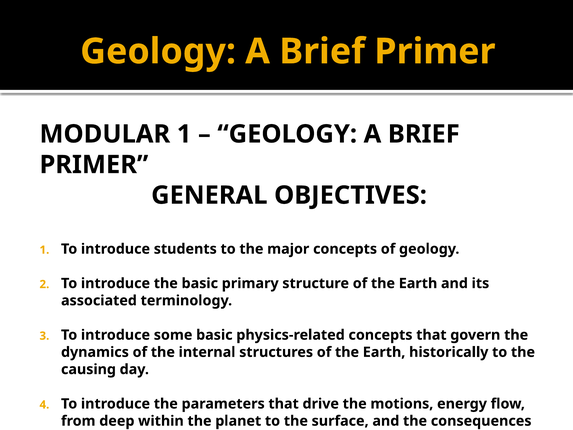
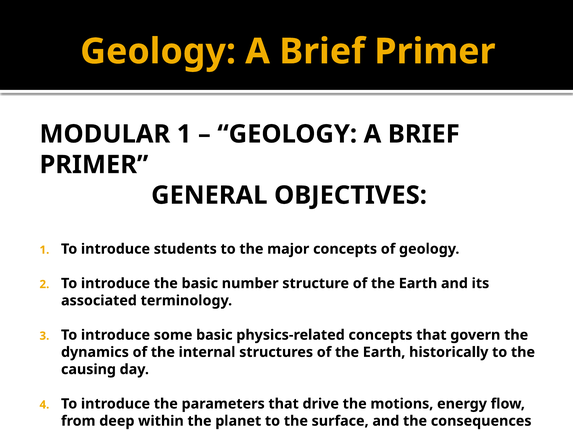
primary: primary -> number (250, 283)
